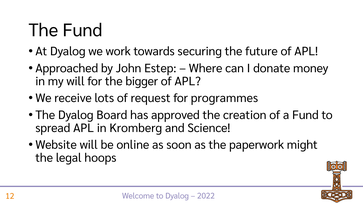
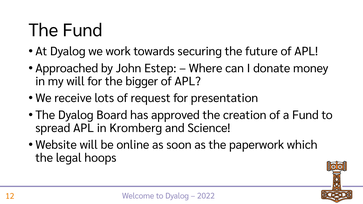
programmes: programmes -> presentation (224, 98)
might: might -> which (302, 145)
